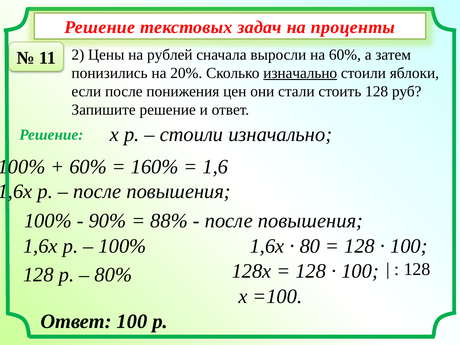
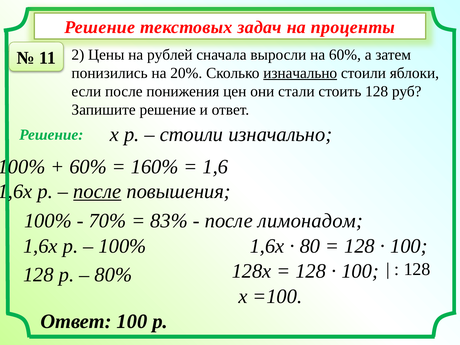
после underline: none -> present (97, 191)
90%: 90% -> 70% (108, 221)
88%: 88% -> 83% (169, 221)
повышения: повышения -> лимонадом (310, 221)
